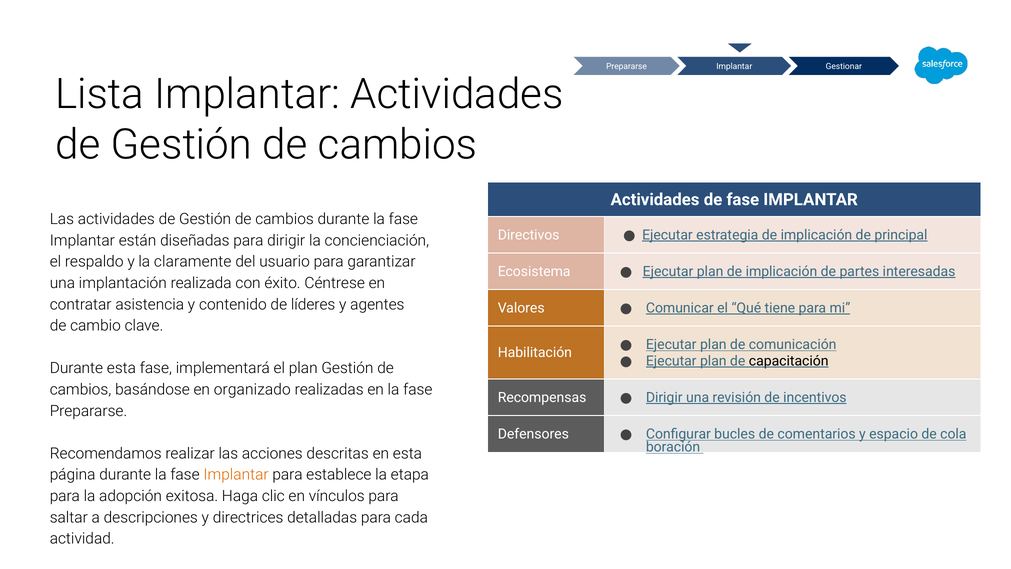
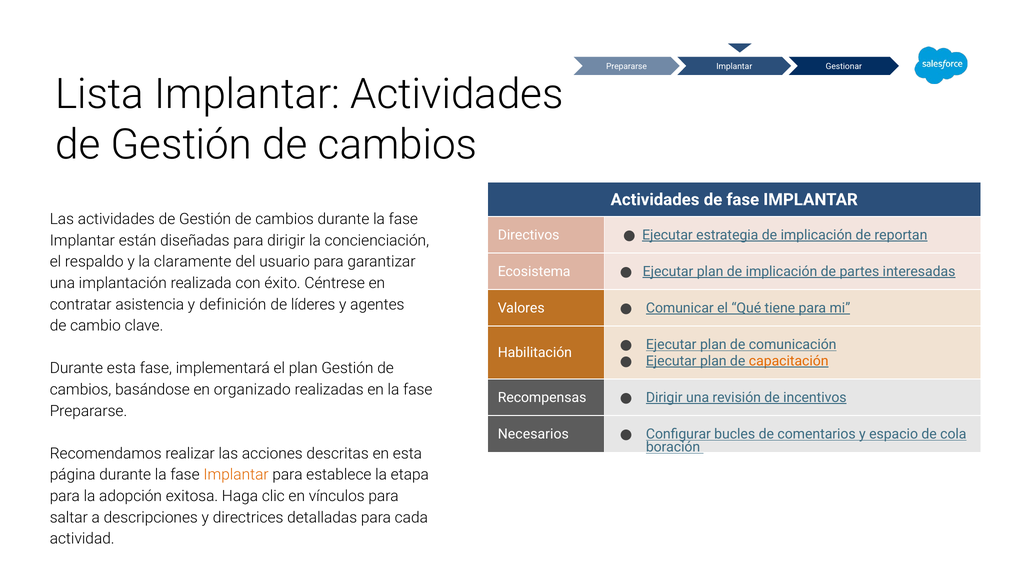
principal: principal -> reportan (901, 235)
contenido: contenido -> definición (233, 304)
capacitación colour: black -> orange (789, 361)
Defensores: Defensores -> Necesarios (533, 434)
